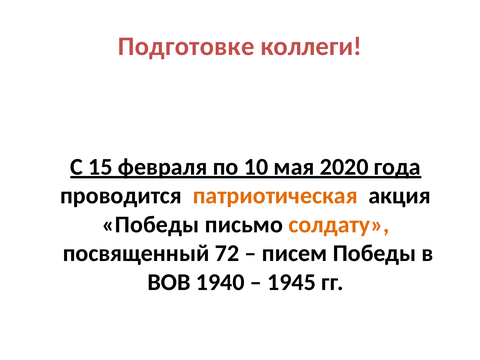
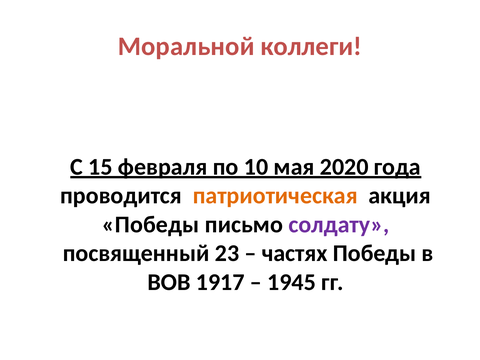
Подготовке: Подготовке -> Моральной (186, 46)
солдату colour: orange -> purple (339, 225)
72: 72 -> 23 (227, 253)
писем: писем -> частях (295, 253)
1940: 1940 -> 1917 (220, 282)
